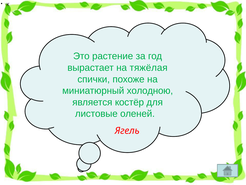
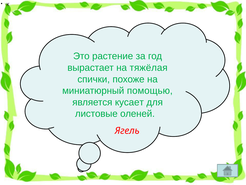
холодною: холодною -> помощью (150, 91)
костёр: костёр -> кусает (129, 102)
